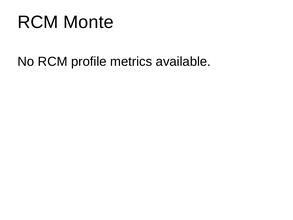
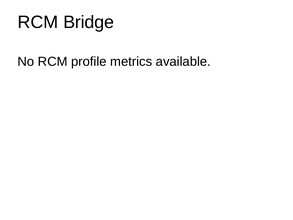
Monte: Monte -> Bridge (89, 22)
